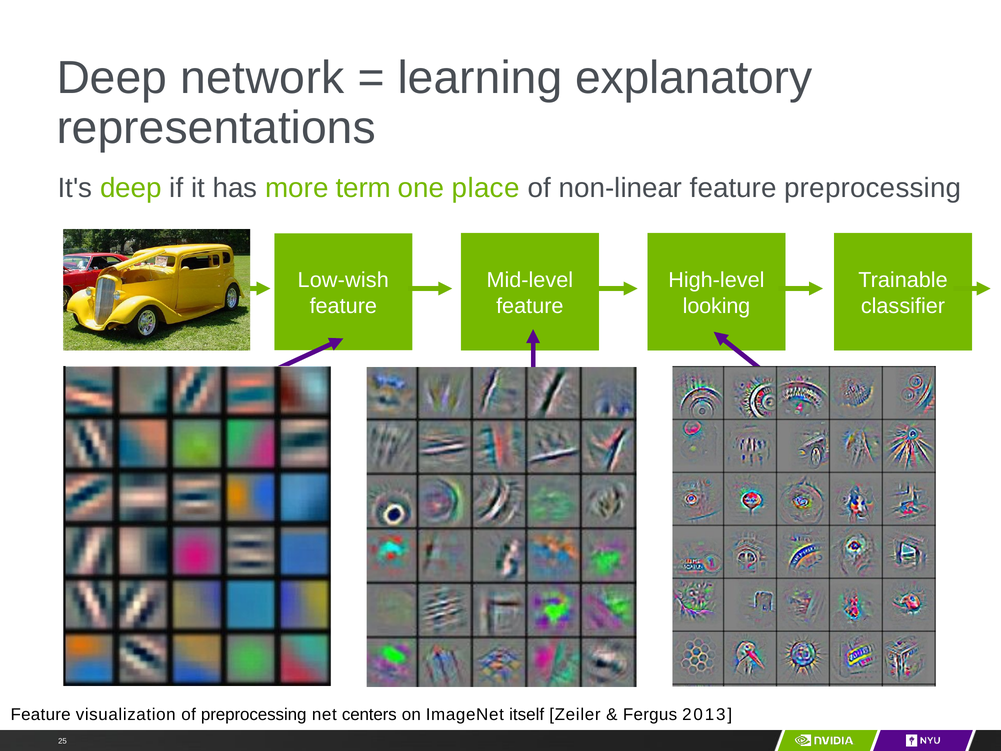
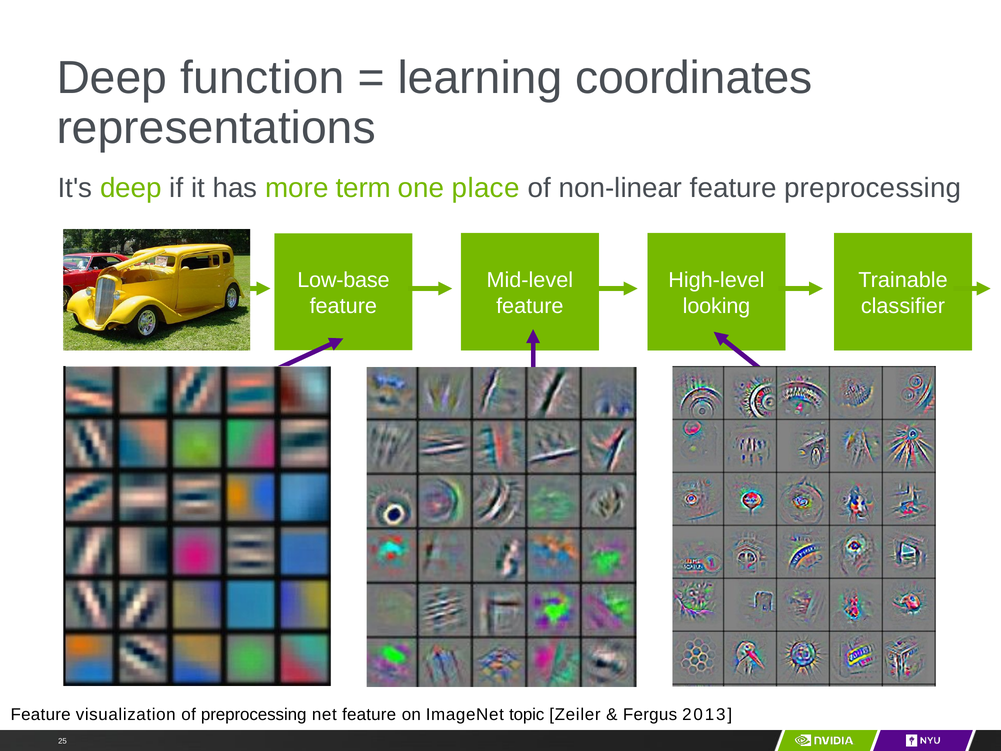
network: network -> function (262, 78)
explanatory: explanatory -> coordinates (694, 78)
Low-wish: Low-wish -> Low-base (343, 280)
net centers: centers -> feature (369, 714)
itself: itself -> topic (527, 714)
